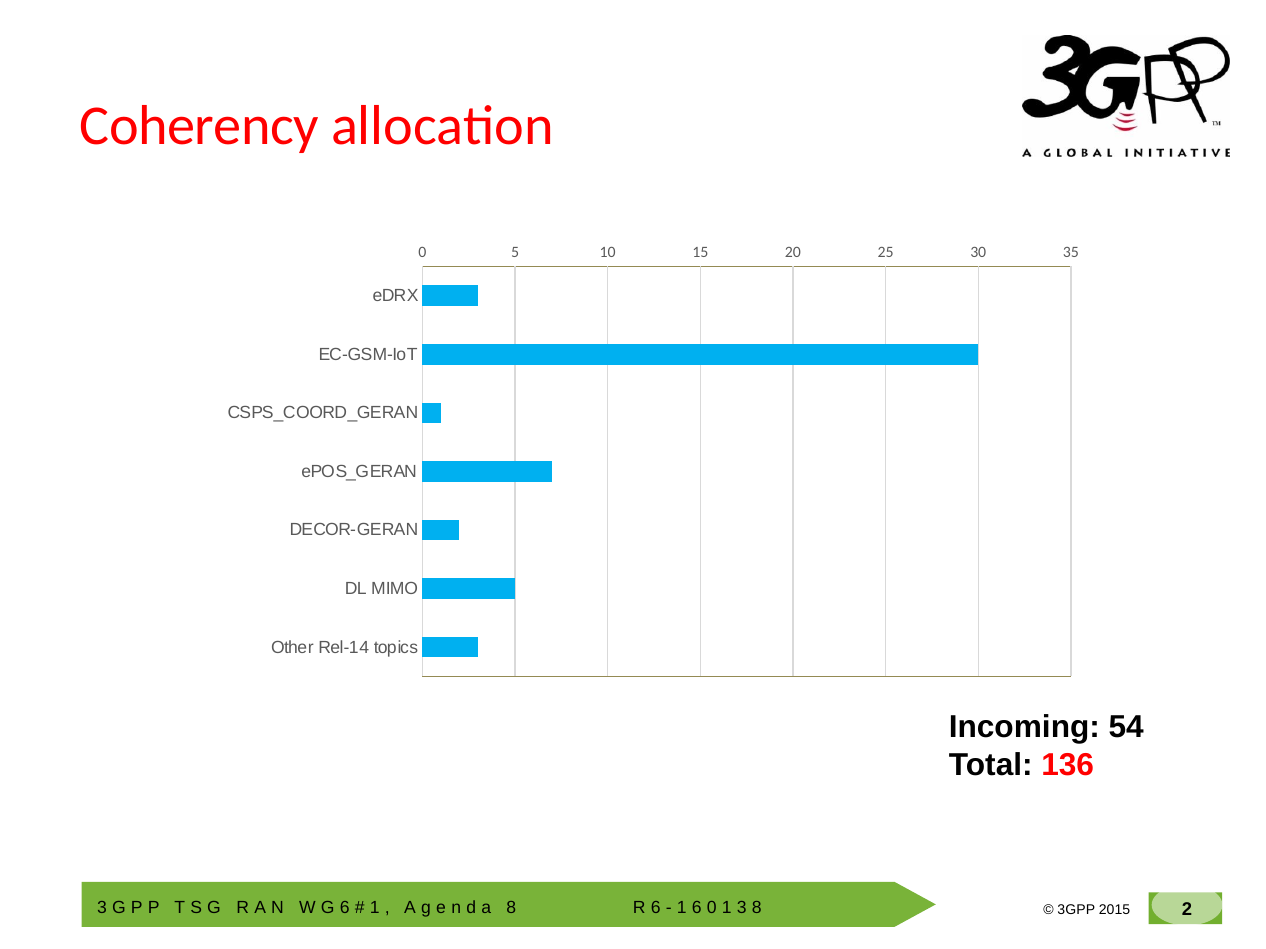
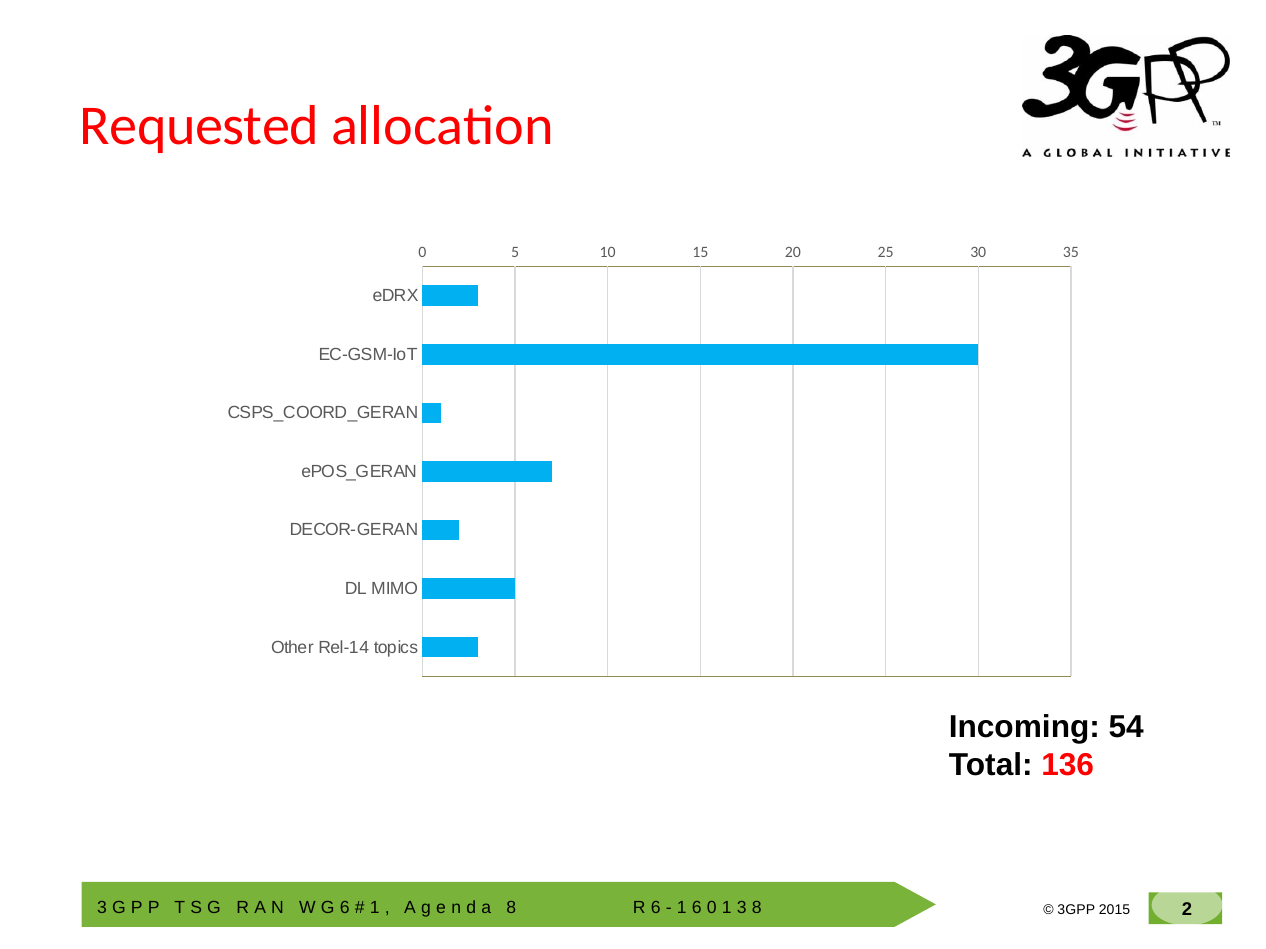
Coherency: Coherency -> Requested (199, 126)
